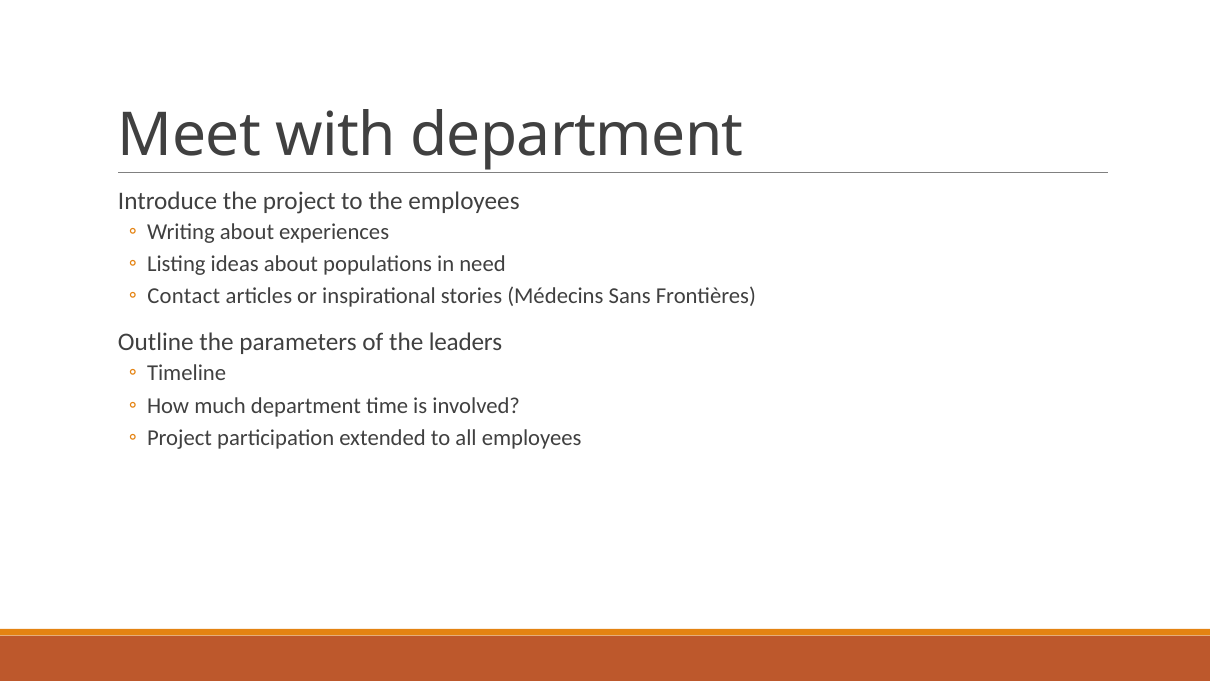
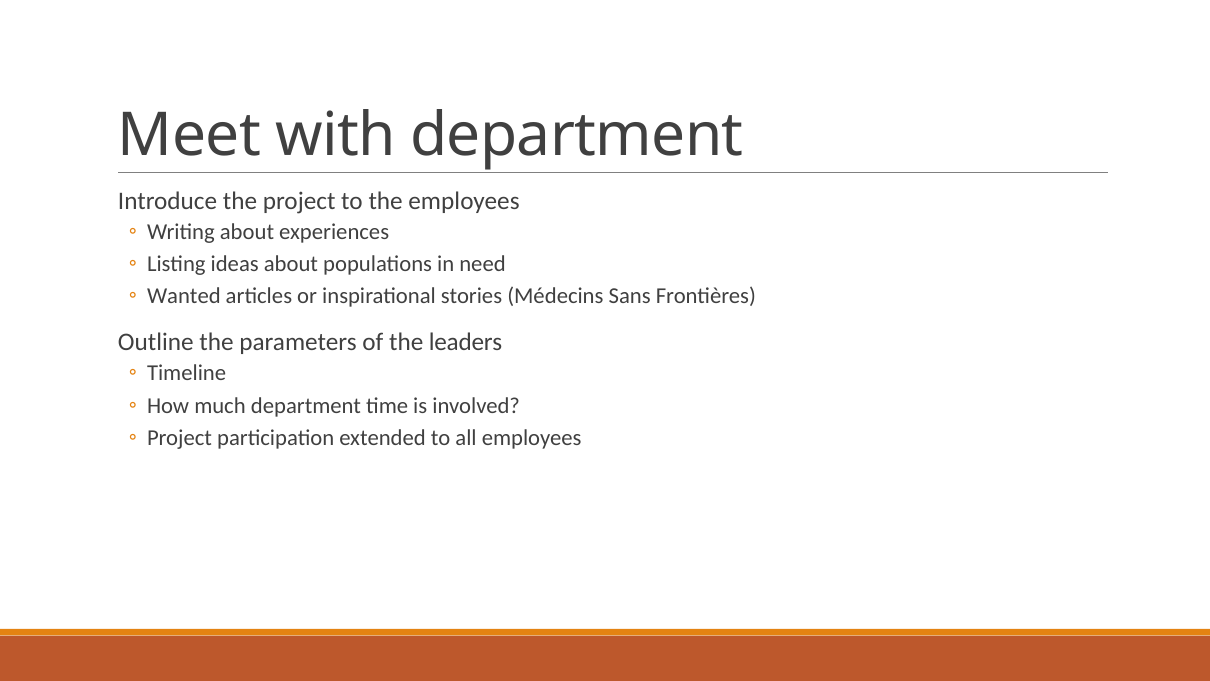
Contact: Contact -> Wanted (184, 296)
